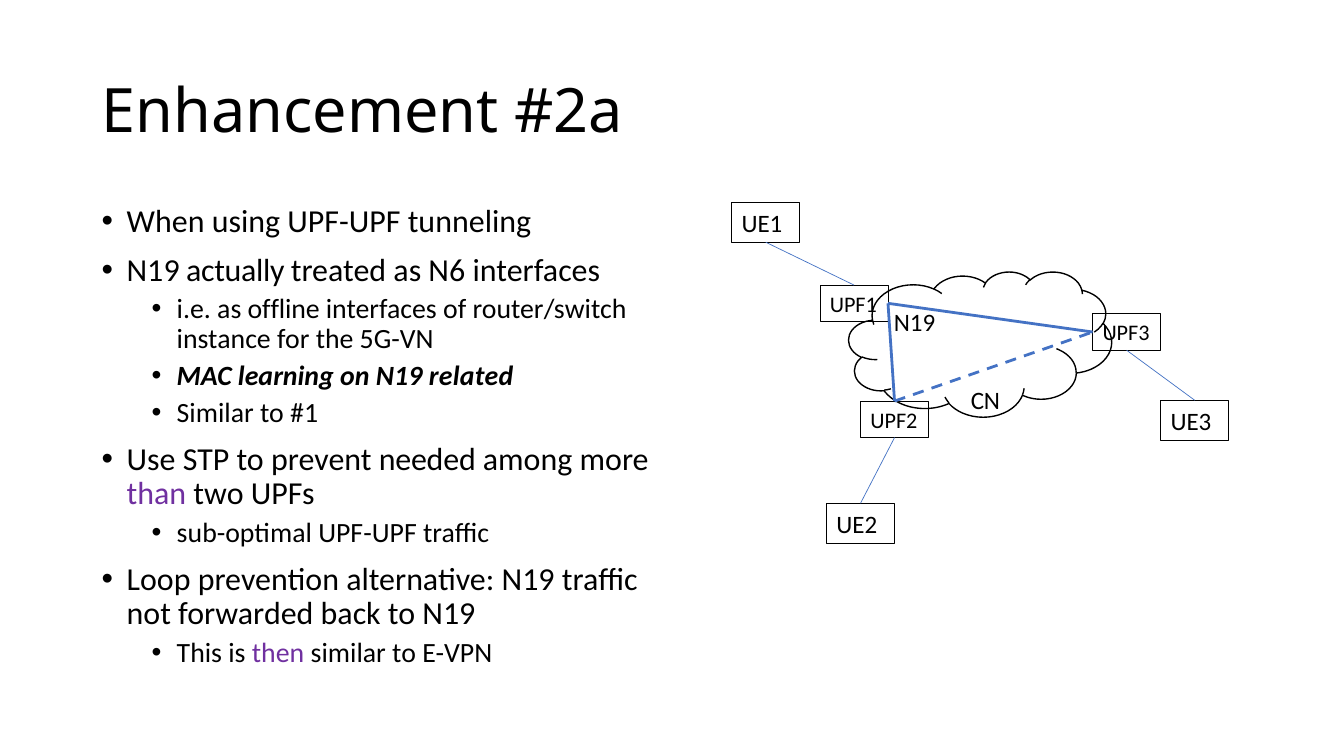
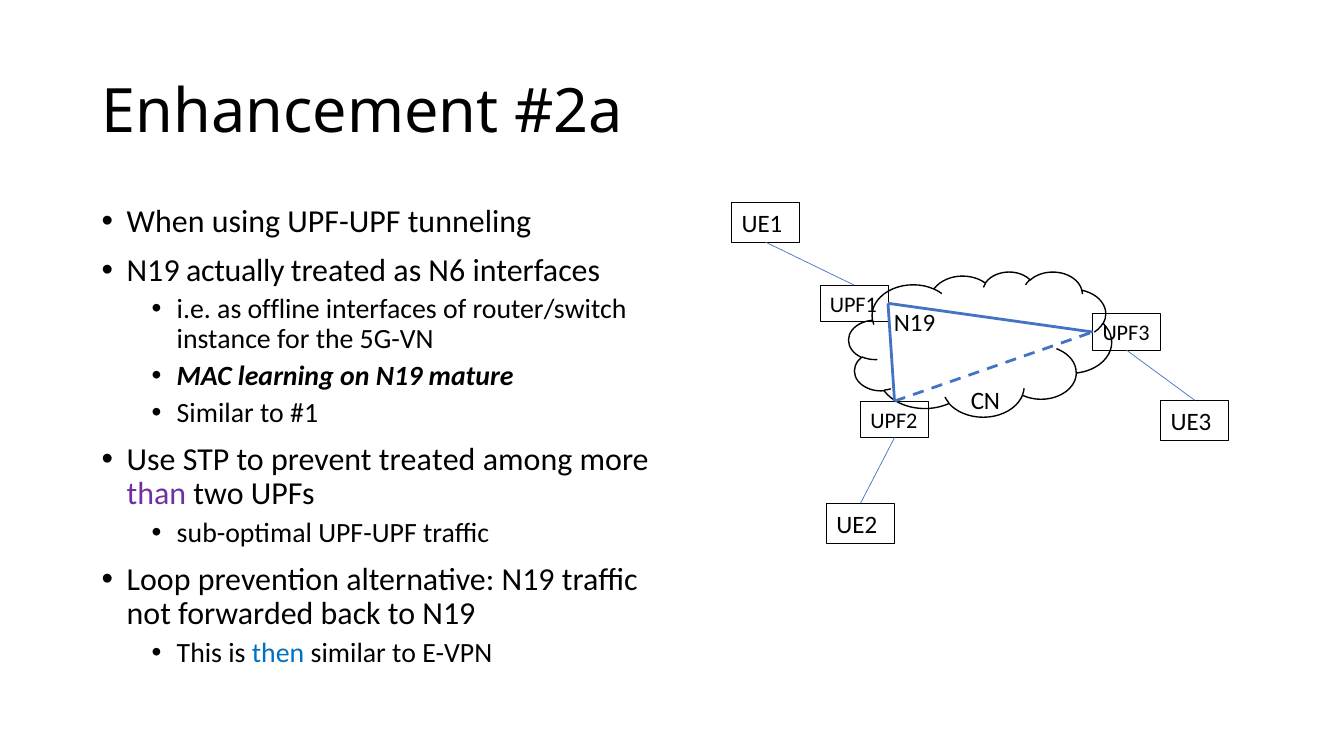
related: related -> mature (471, 376)
prevent needed: needed -> treated (427, 459)
then colour: purple -> blue (278, 653)
